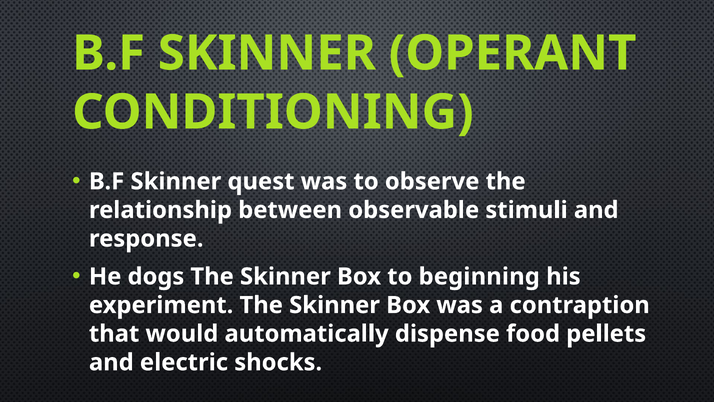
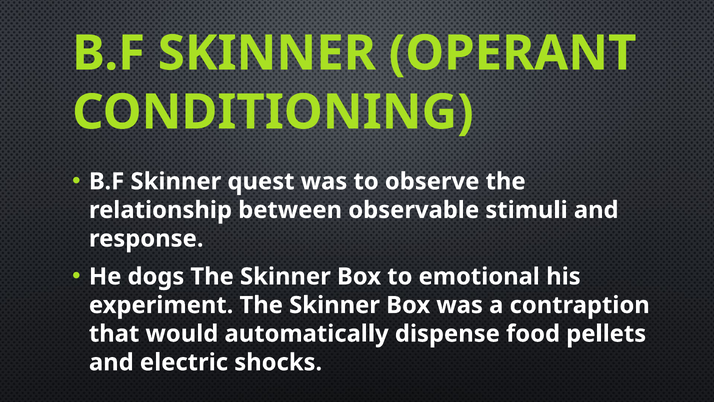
beginning: beginning -> emotional (479, 276)
